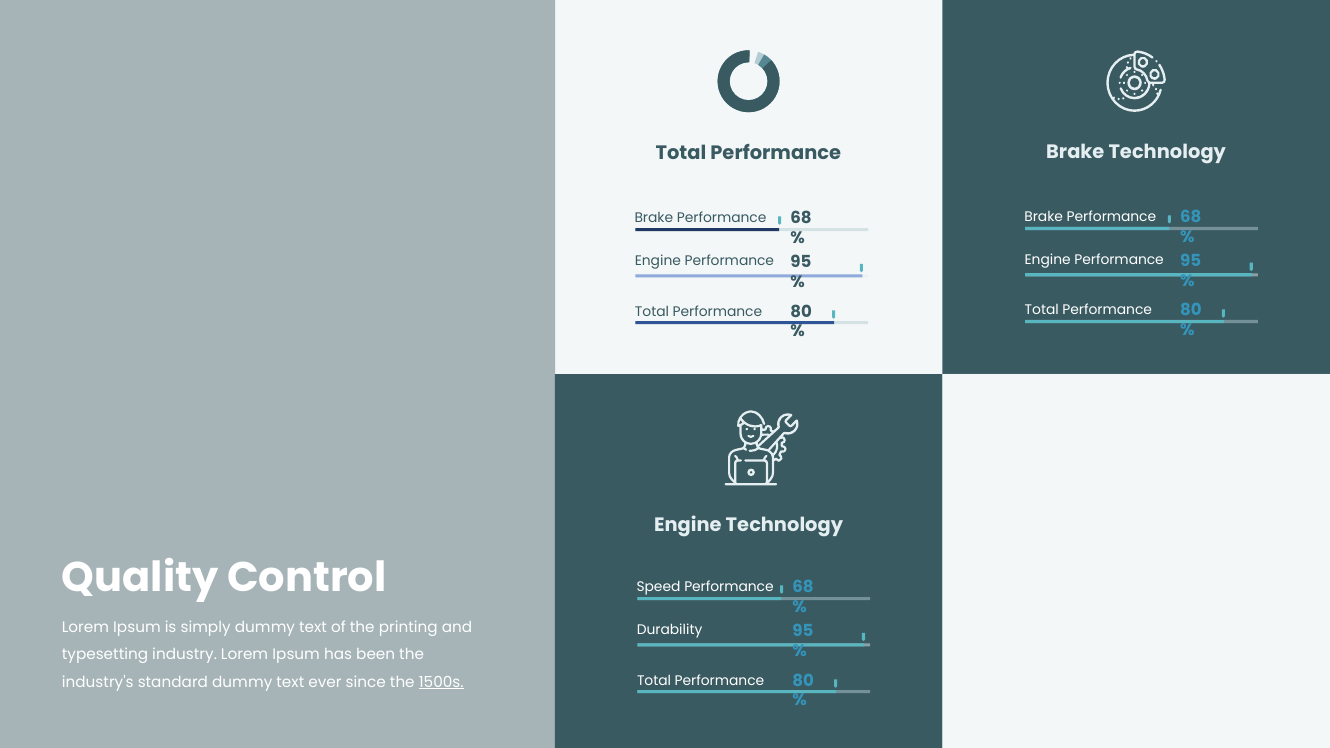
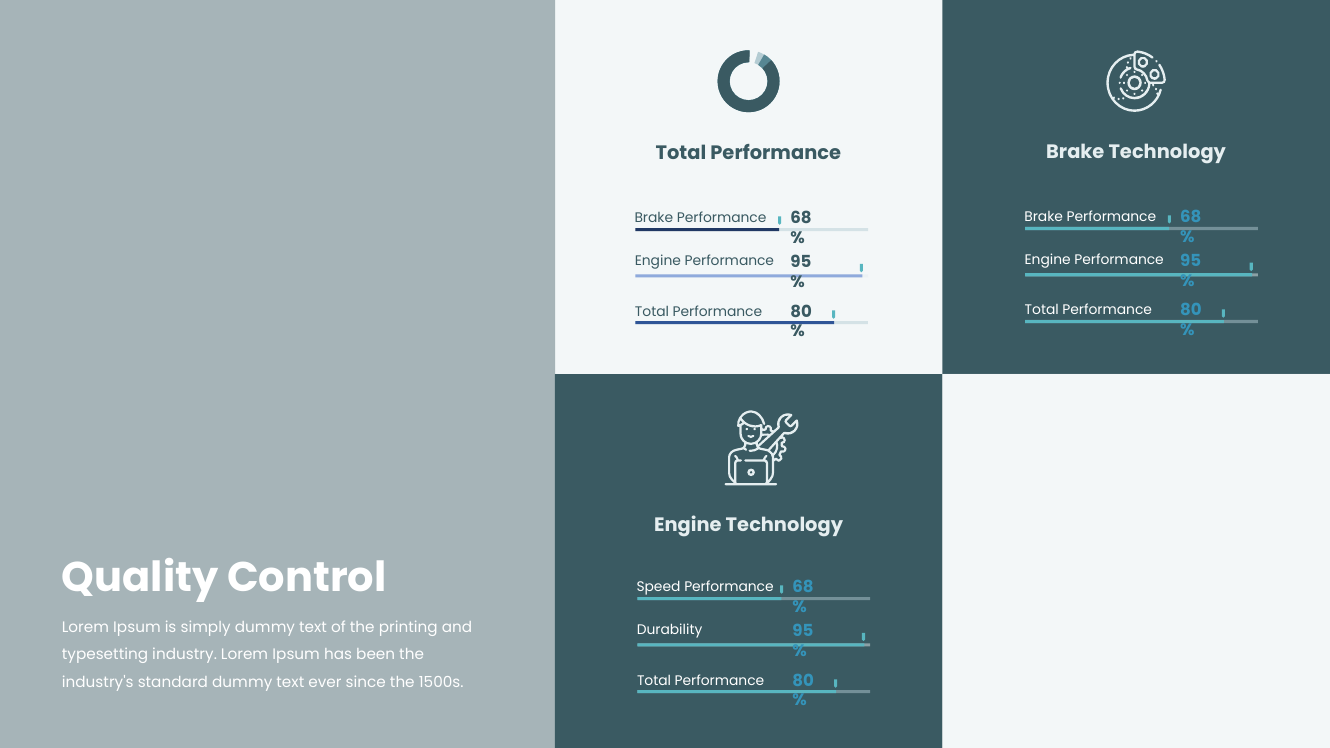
1500s underline: present -> none (441, 682)
